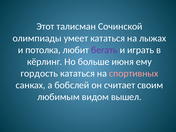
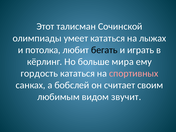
бегать colour: purple -> black (104, 50)
июня: июня -> мира (123, 62)
вышел: вышел -> звучит (126, 97)
